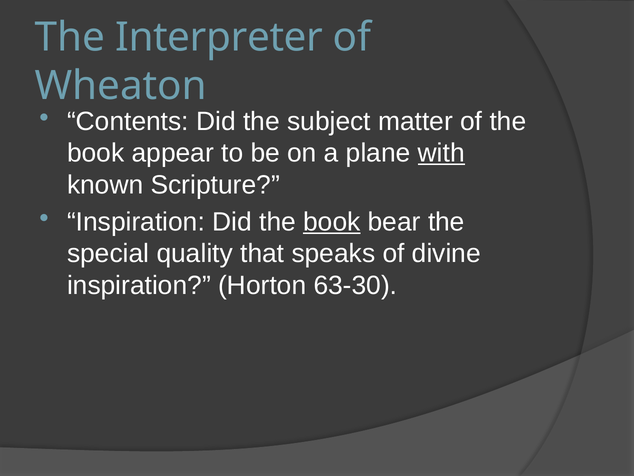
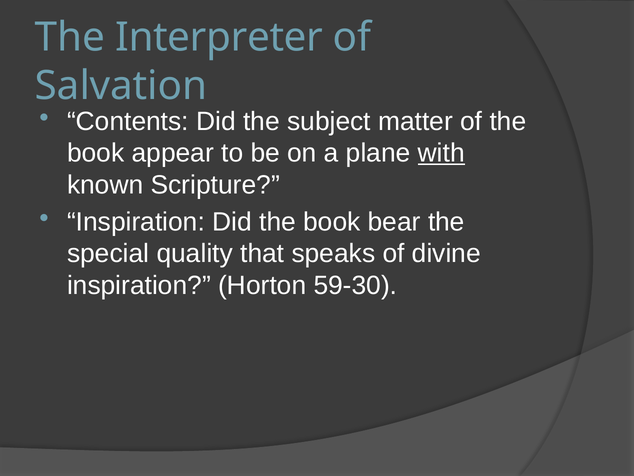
Wheaton: Wheaton -> Salvation (121, 86)
book underline: present -> none (332, 222)
63-30: 63-30 -> 59-30 (355, 285)
